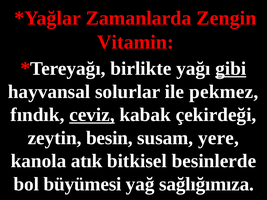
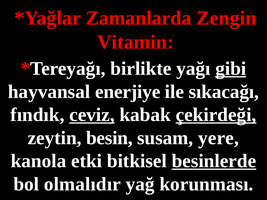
solurlar: solurlar -> enerjiye (128, 92)
pekmez: pekmez -> sıkacağı (224, 92)
çekirdeği underline: none -> present (216, 115)
atık: atık -> etki (87, 161)
besinlerde underline: none -> present (214, 161)
büyümesi: büyümesi -> olmalıdır (82, 184)
sağlığımıza: sağlığımıza -> korunması (206, 184)
